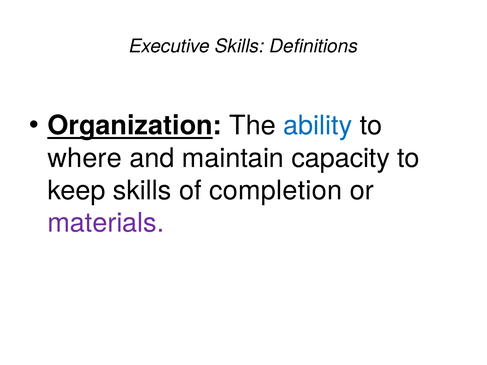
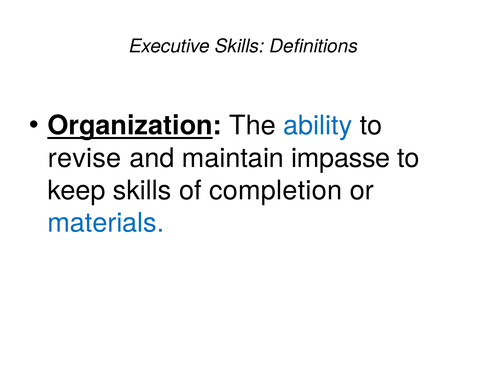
where: where -> revise (85, 158)
capacity: capacity -> impasse (341, 158)
materials colour: purple -> blue (106, 223)
